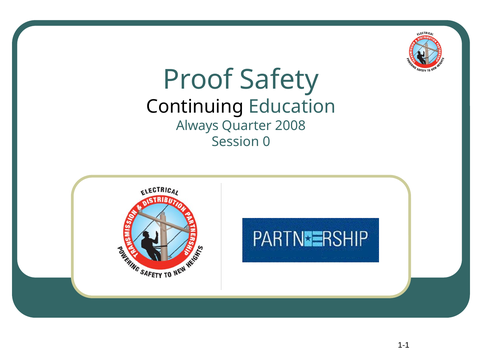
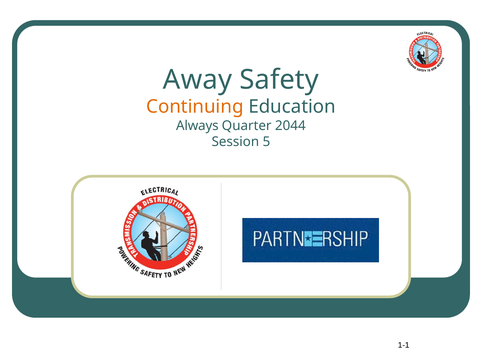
Proof: Proof -> Away (198, 80)
Continuing colour: black -> orange (195, 107)
2008: 2008 -> 2044 (290, 126)
0: 0 -> 5 (266, 142)
